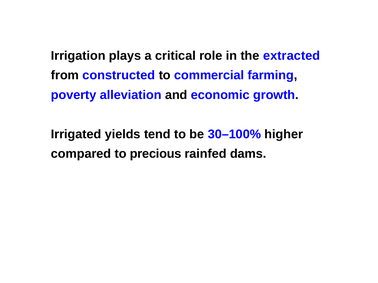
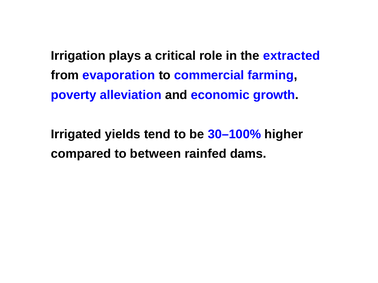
constructed: constructed -> evaporation (119, 75)
precious: precious -> between (155, 154)
